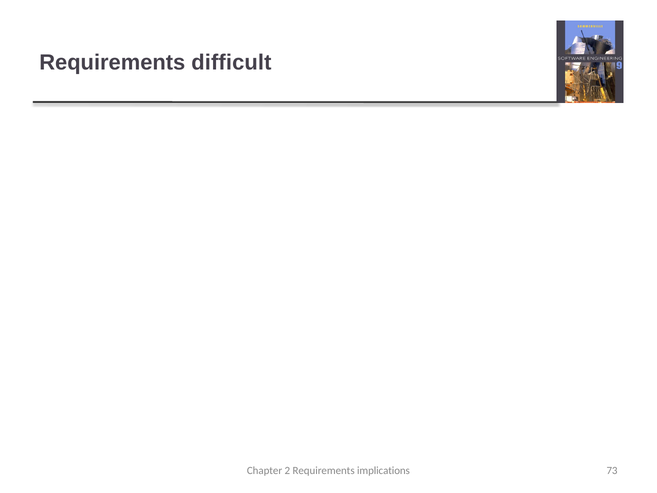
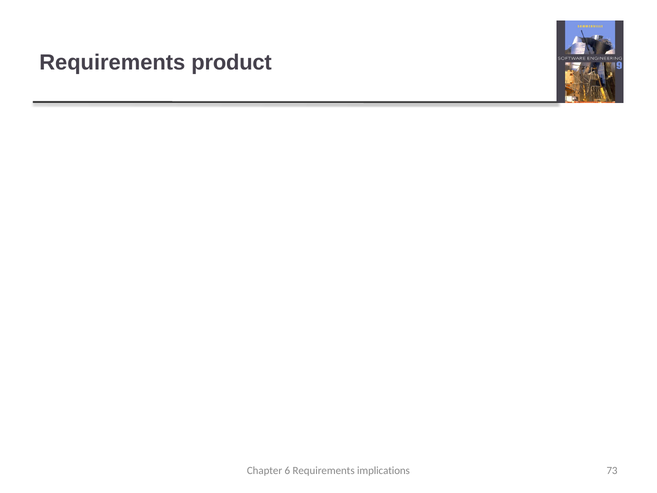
difficult: difficult -> product (232, 62)
2: 2 -> 6 (287, 471)
